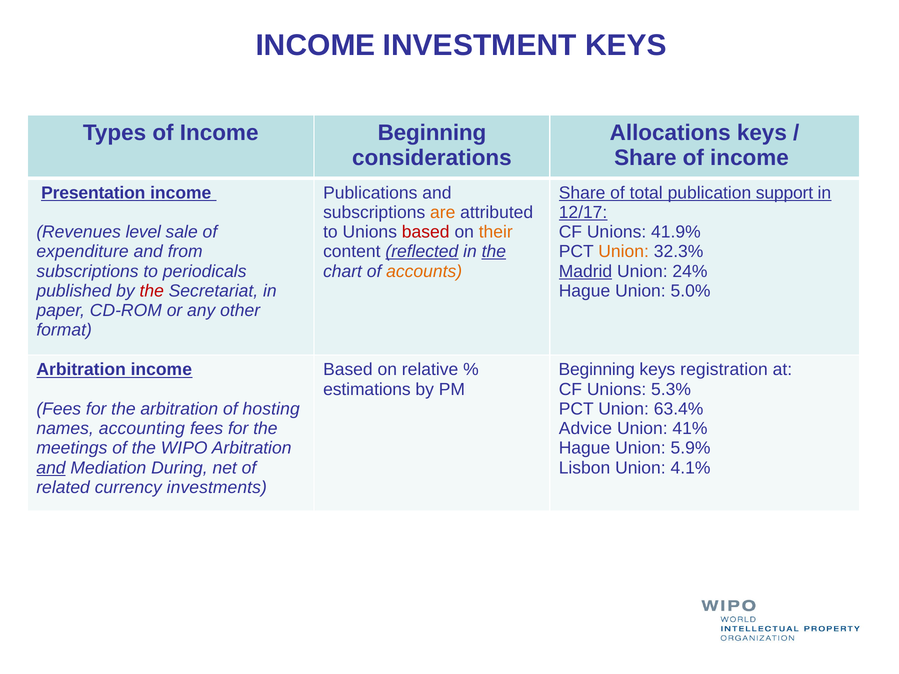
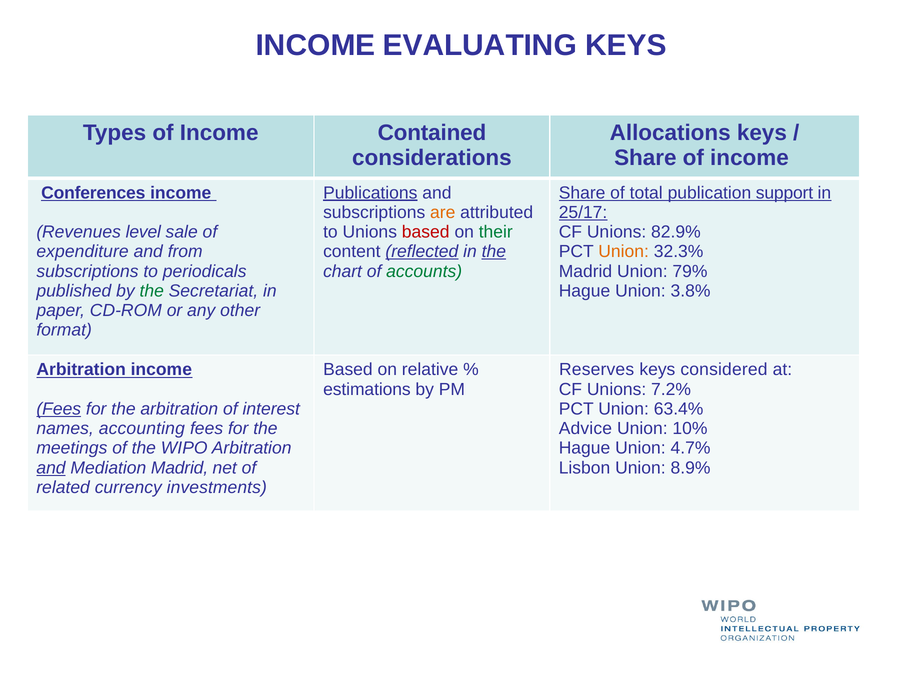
INVESTMENT: INVESTMENT -> EVALUATING (480, 45)
Income Beginning: Beginning -> Contained (432, 133)
Presentation: Presentation -> Conferences (93, 193)
Publications underline: none -> present (370, 193)
12/17: 12/17 -> 25/17 (583, 212)
their colour: orange -> green (496, 232)
41.9%: 41.9% -> 82.9% (676, 232)
accounts colour: orange -> green (424, 271)
Madrid underline: present -> none (585, 271)
24%: 24% -> 79% (690, 271)
the colour: red -> green (152, 291)
5.0%: 5.0% -> 3.8% (690, 291)
Beginning: Beginning -> Reserves (597, 370)
registration: registration -> considered (724, 370)
5.3%: 5.3% -> 7.2% (671, 389)
Fees underline: none -> present (59, 409)
hosting: hosting -> interest (271, 409)
41%: 41% -> 10% (690, 429)
5.9%: 5.9% -> 4.7% (690, 448)
Mediation During: During -> Madrid (180, 468)
4.1%: 4.1% -> 8.9% (690, 468)
